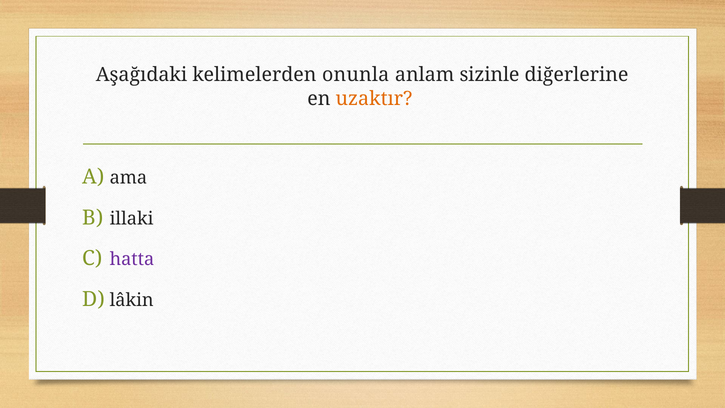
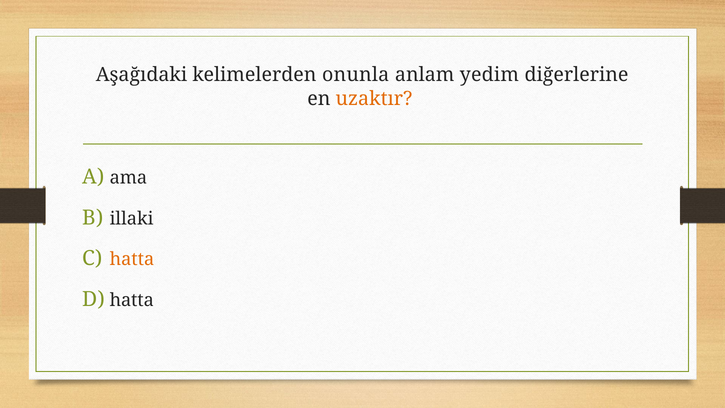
sizinle: sizinle -> yedim (489, 75)
hatta colour: purple -> orange (132, 259)
lâkin: lâkin -> hatta (132, 300)
